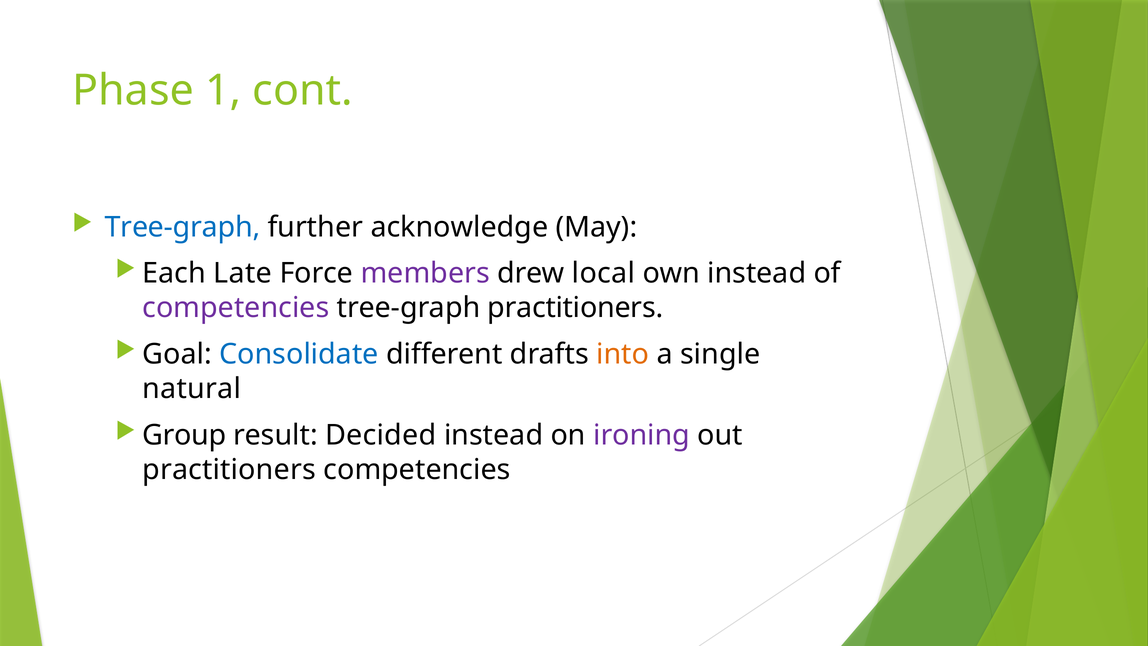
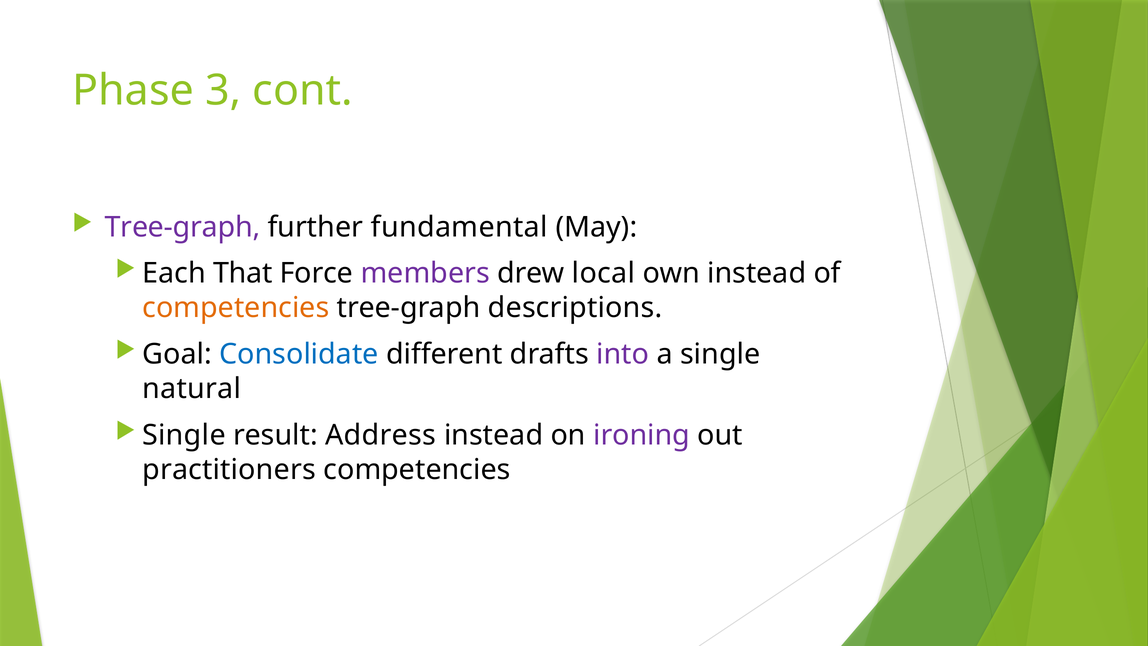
1: 1 -> 3 (223, 91)
Tree-graph colour: blue -> purple (183, 227)
acknowledge: acknowledge -> fundamental (459, 227)
Late: Late -> That (243, 273)
competencies colour: purple -> orange (236, 308)
tree-graph practitioners: practitioners -> descriptions (575, 308)
into colour: orange -> purple (623, 354)
Group: Group -> Single (184, 435)
Decided: Decided -> Address (381, 435)
